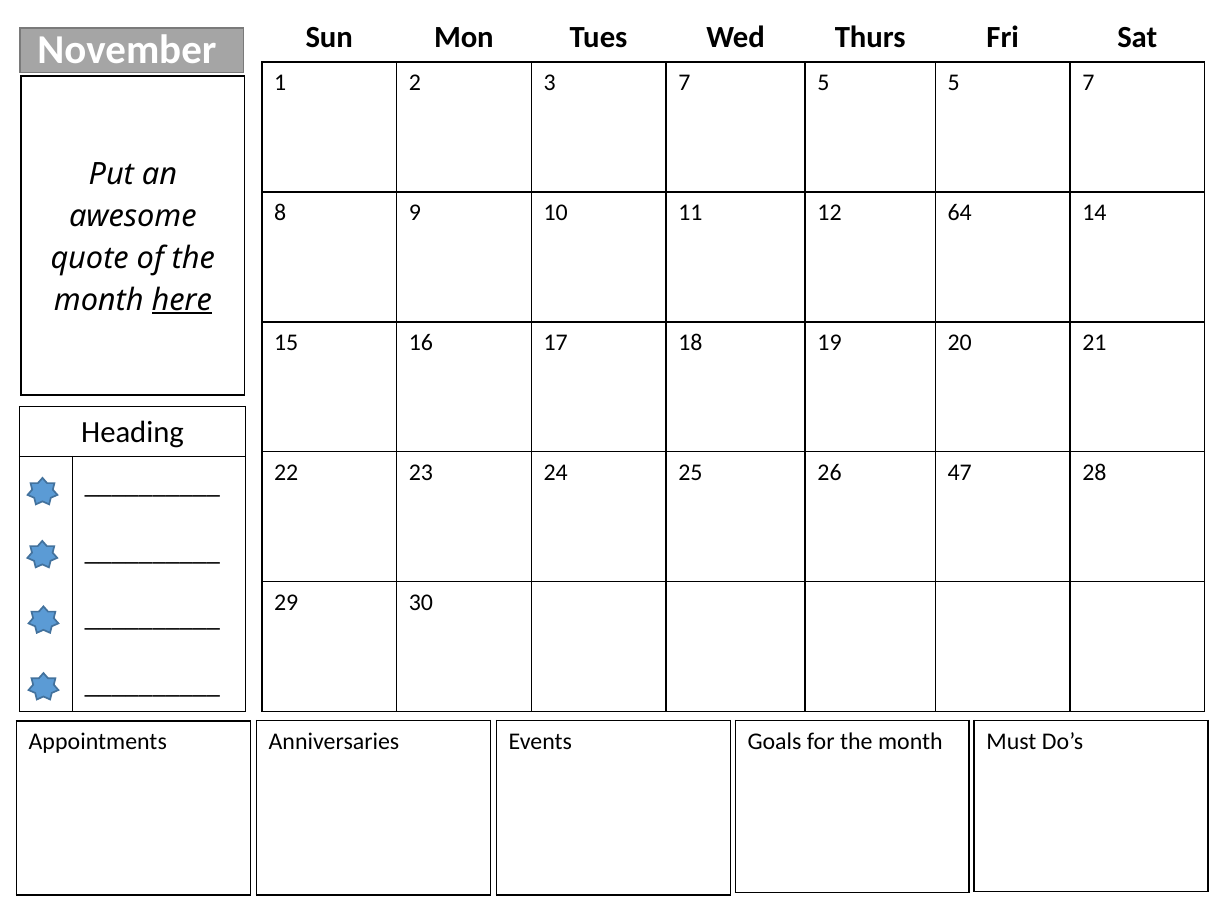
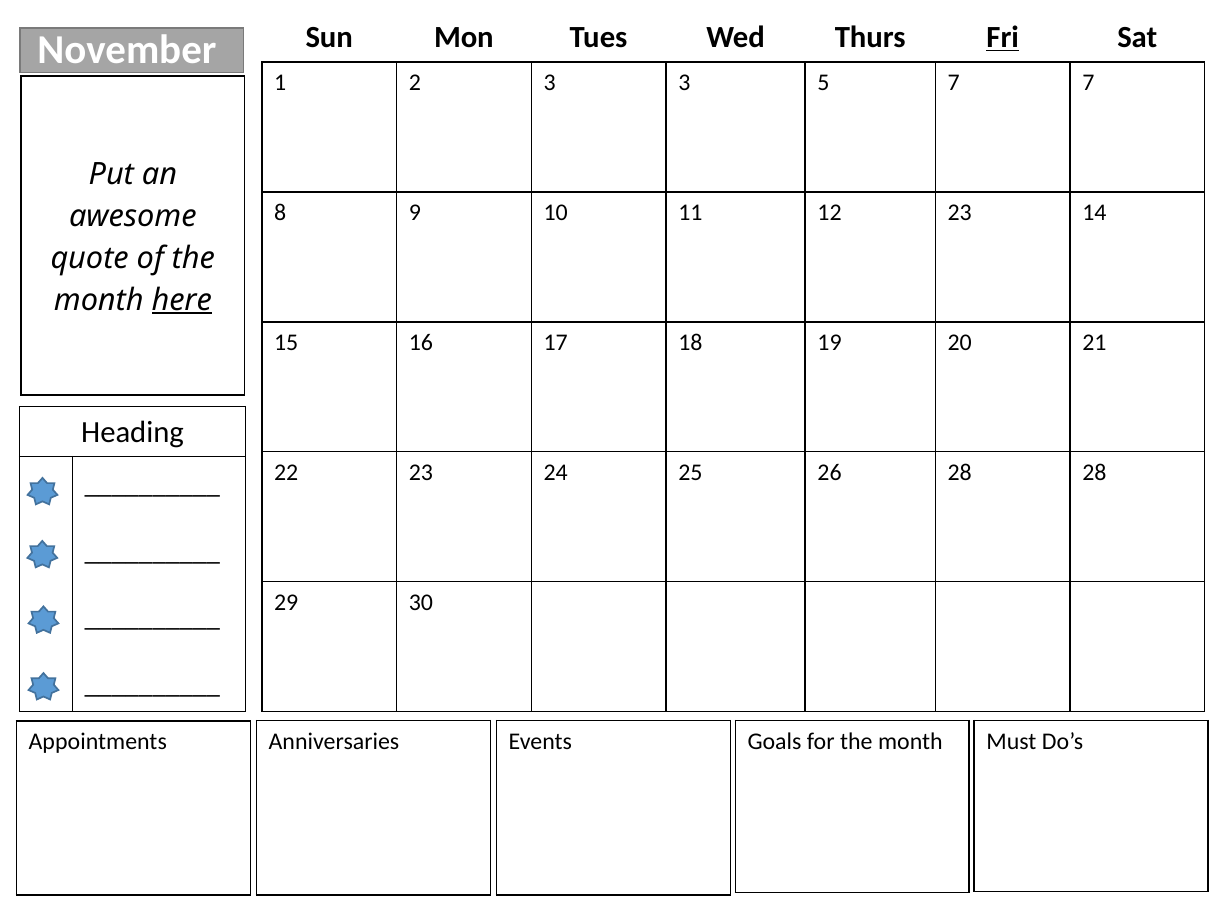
Fri underline: none -> present (1003, 37)
3 7: 7 -> 3 (684, 83)
5 5: 5 -> 7 (954, 83)
12 64: 64 -> 23 (960, 213)
26 47: 47 -> 28 (960, 473)
